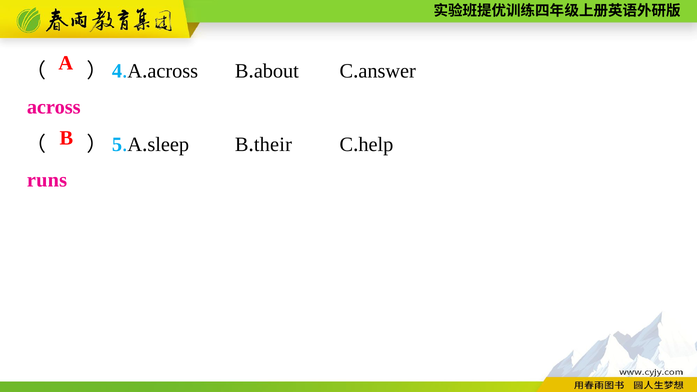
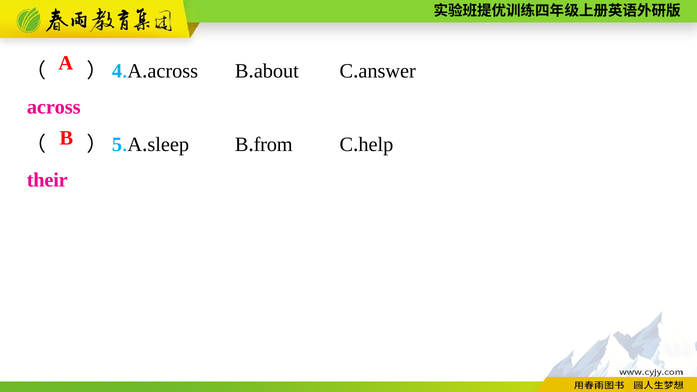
their: their -> from (273, 144)
runs: runs -> their (47, 180)
